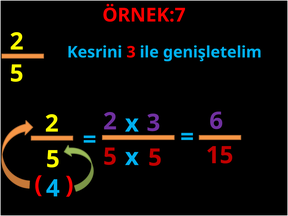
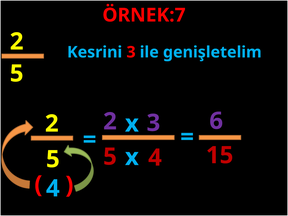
5 5: 5 -> 4 (155, 158)
